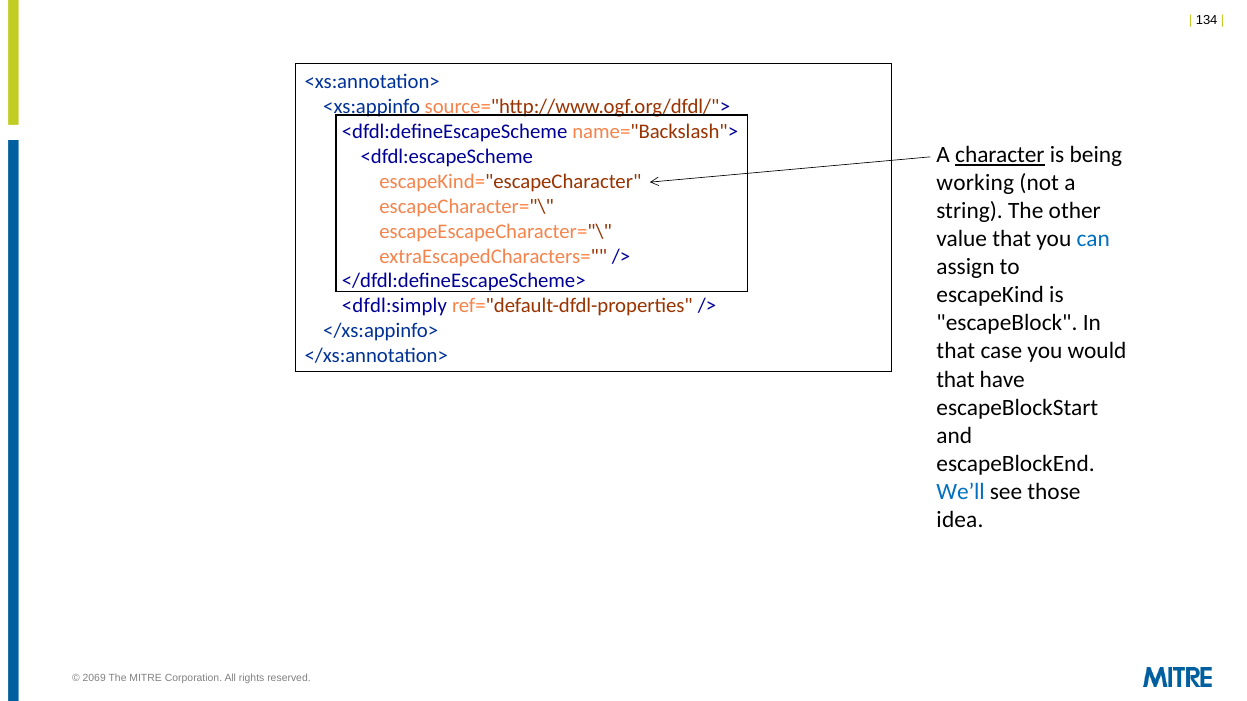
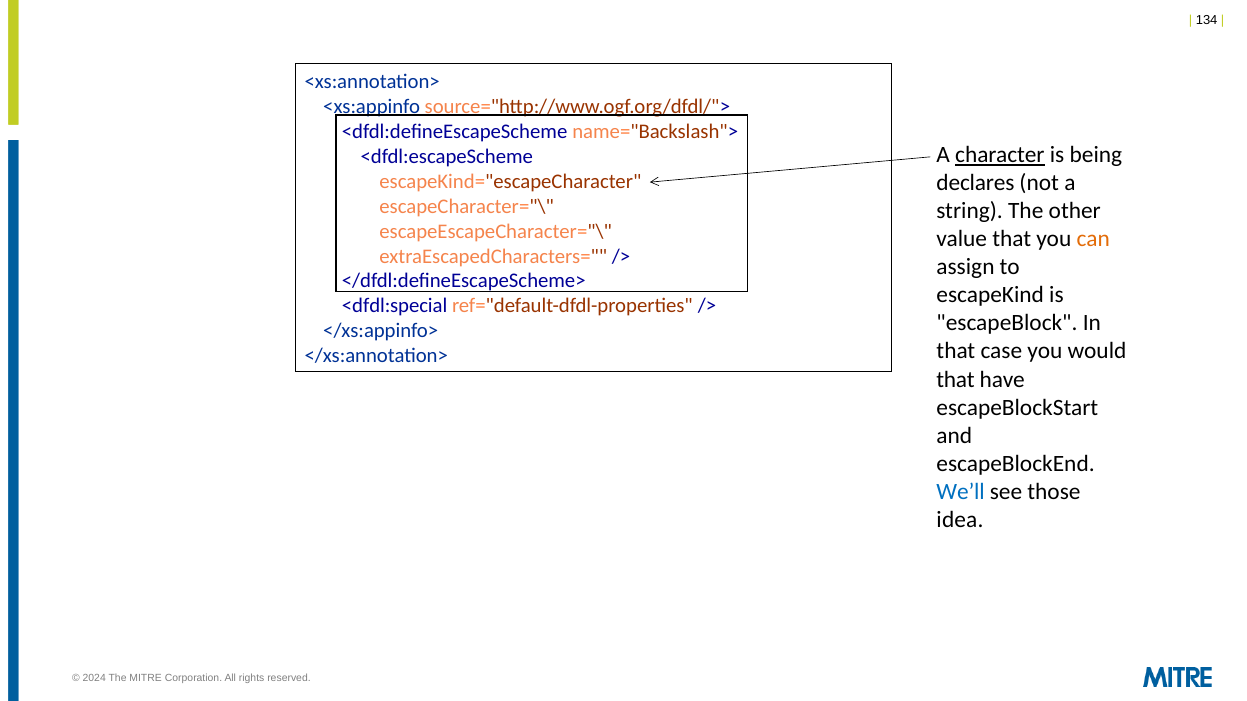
working: working -> declares (975, 183)
can colour: blue -> orange (1093, 239)
<dfdl:simply: <dfdl:simply -> <dfdl:special (395, 306)
2069: 2069 -> 2024 (94, 679)
